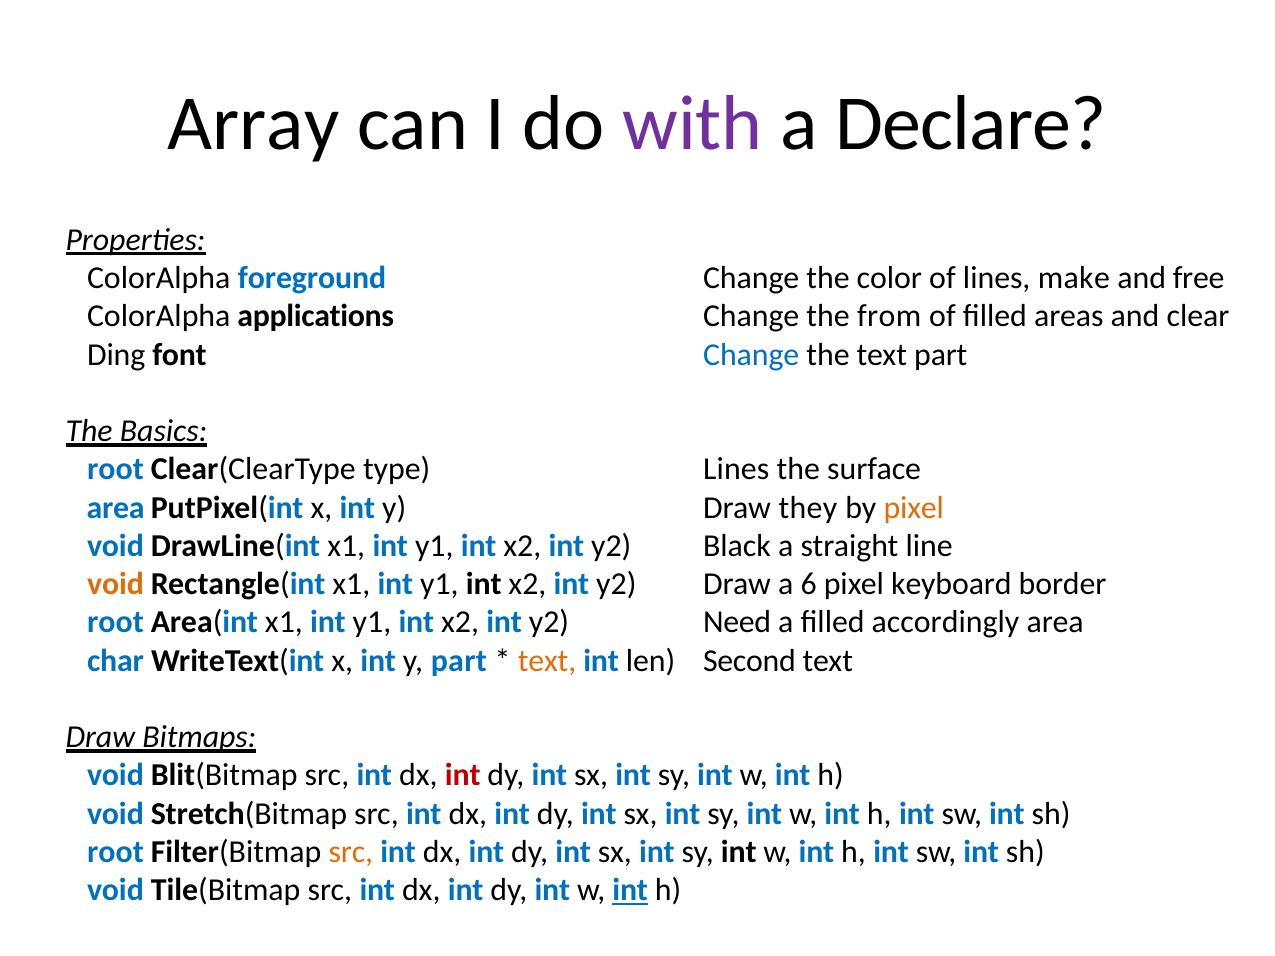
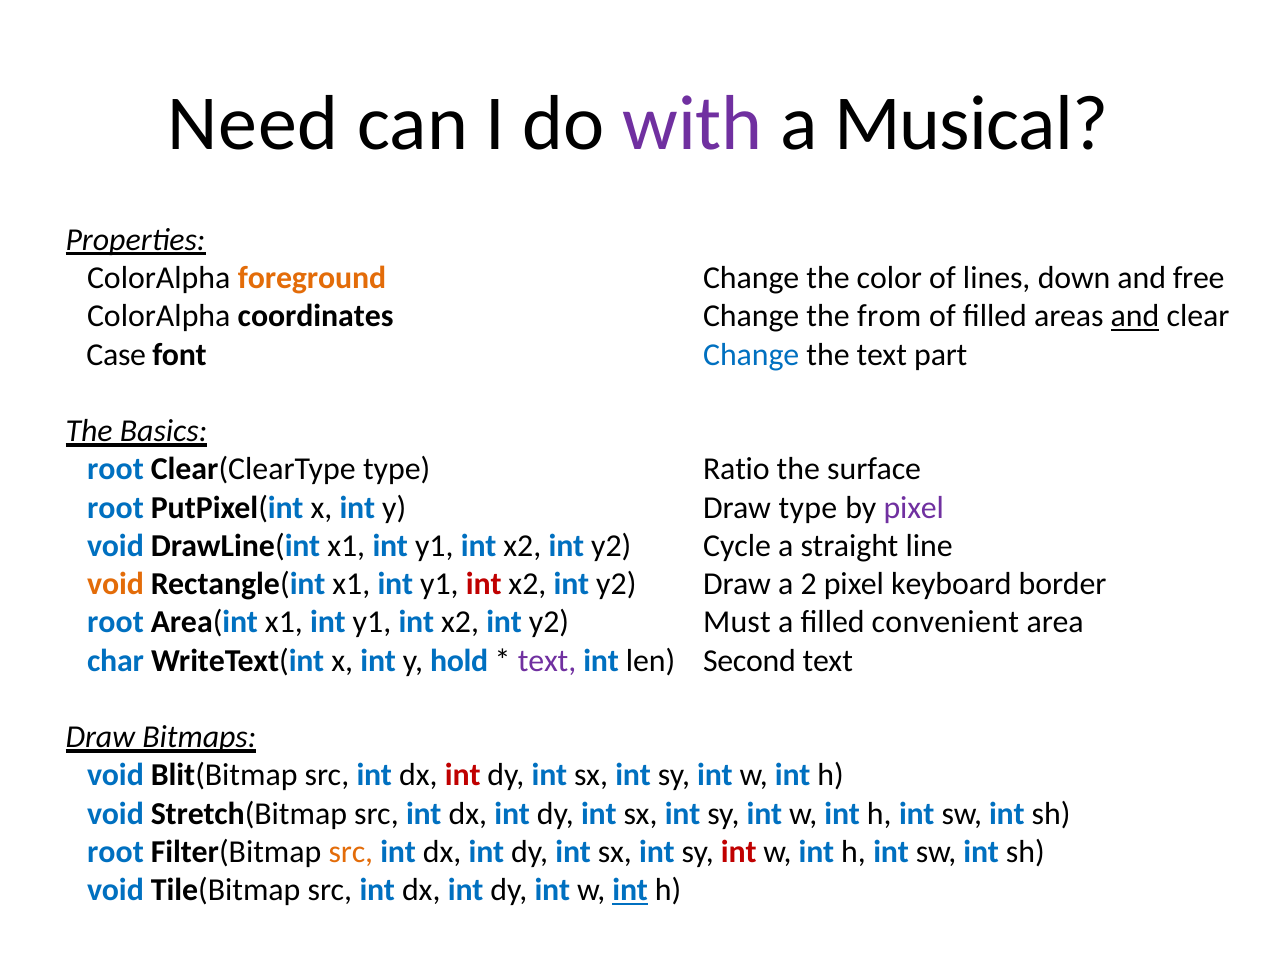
Array: Array -> Need (253, 123)
Declare: Declare -> Musical (971, 123)
foreground colour: blue -> orange (312, 278)
make: make -> down (1074, 278)
applications: applications -> coordinates (316, 317)
and underline: none -> present (1135, 317)
Ding: Ding -> Case (116, 355)
type Lines: Lines -> Ratio (736, 470)
area: area -> root (115, 508)
Draw they: they -> type (808, 508)
pixel colour: orange -> purple (914, 508)
Black: Black -> Cycle (737, 546)
int colour: black -> red (484, 584)
6: 6 -> 2 (809, 584)
Need: Need -> Must (737, 623)
accordingly: accordingly -> convenient (945, 623)
y part: part -> hold (459, 661)
text colour: orange -> purple (547, 661)
int colour: black -> red (739, 852)
